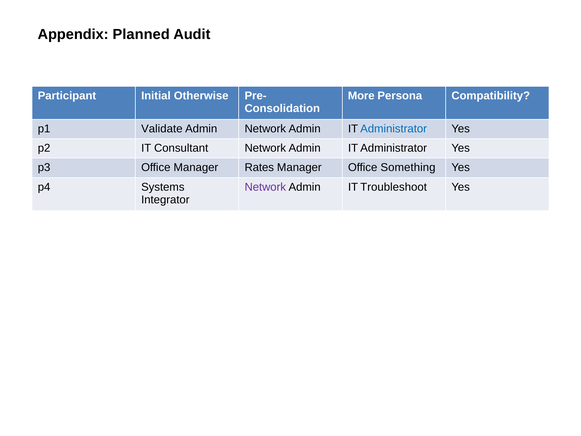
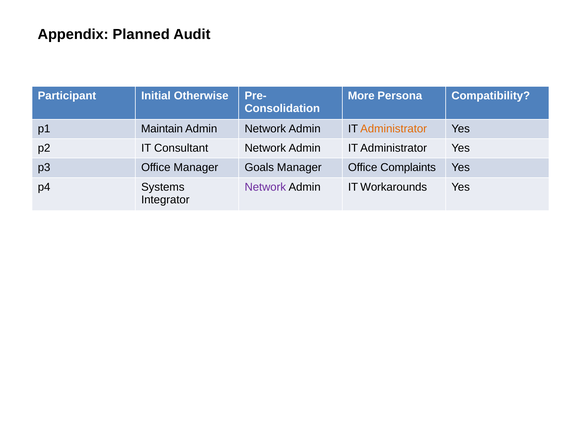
Validate: Validate -> Maintain (162, 129)
Administrator colour: blue -> orange (394, 129)
Rates: Rates -> Goals (259, 167)
Something: Something -> Complaints (408, 167)
Troubleshoot: Troubleshoot -> Workarounds (394, 187)
